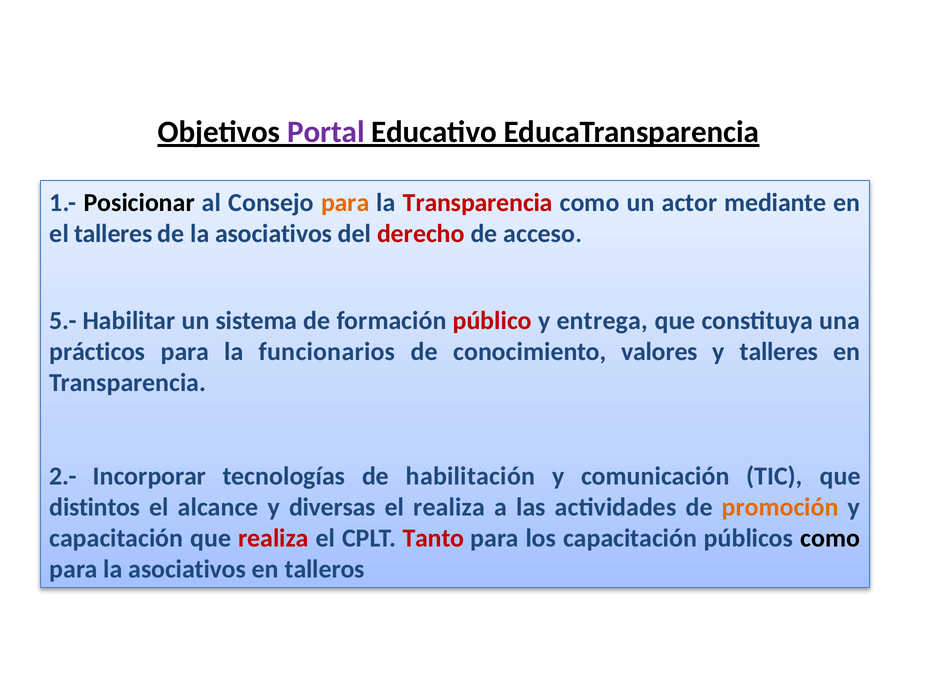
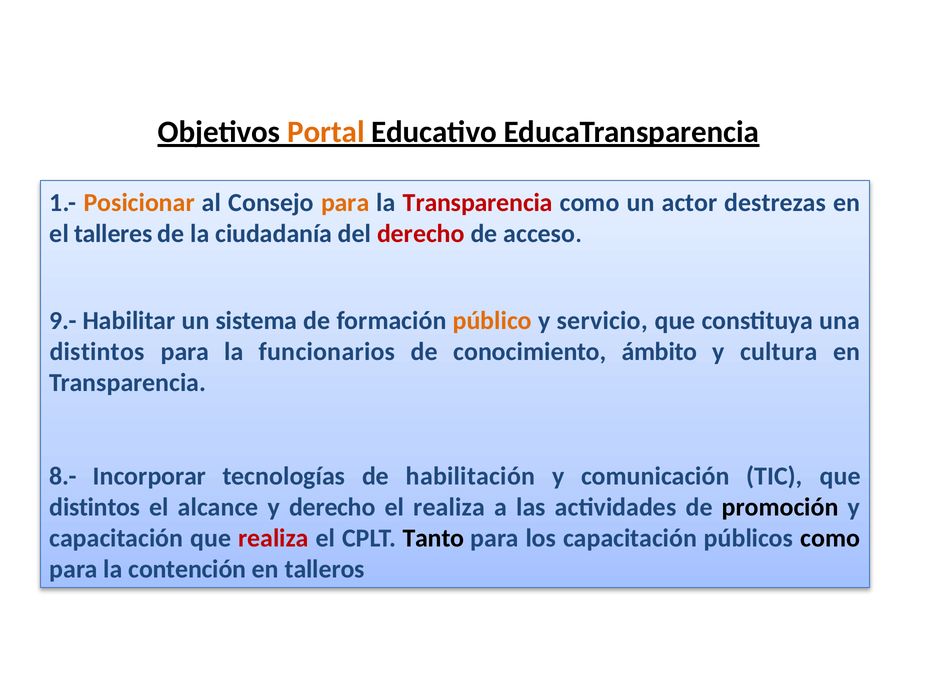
Portal colour: purple -> orange (326, 132)
Posicionar colour: black -> orange (139, 203)
mediante: mediante -> destrezas (775, 203)
de la asociativos: asociativos -> ciudadanía (274, 234)
5.-: 5.- -> 9.- (63, 321)
público colour: red -> orange (492, 321)
entrega: entrega -> servicio (602, 321)
prácticos: prácticos -> distintos (97, 352)
valores: valores -> ámbito (659, 352)
y talleres: talleres -> cultura (779, 352)
2.-: 2.- -> 8.- (63, 476)
y diversas: diversas -> derecho (332, 507)
promoción colour: orange -> black (780, 507)
Tanto colour: red -> black (434, 538)
para la asociativos: asociativos -> contención (187, 569)
